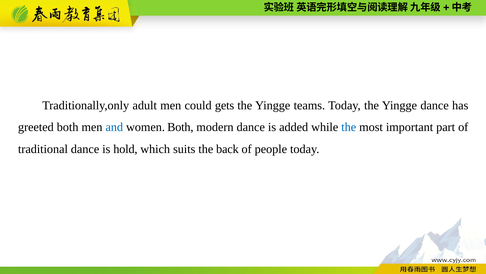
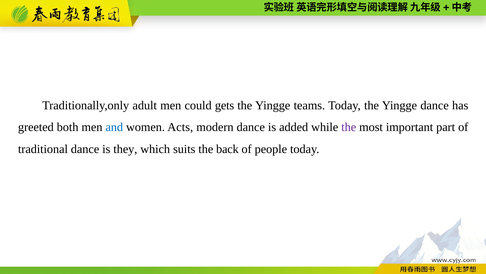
women Both: Both -> Acts (180, 127)
the colour: blue -> purple (349, 127)
hold: hold -> they (125, 149)
